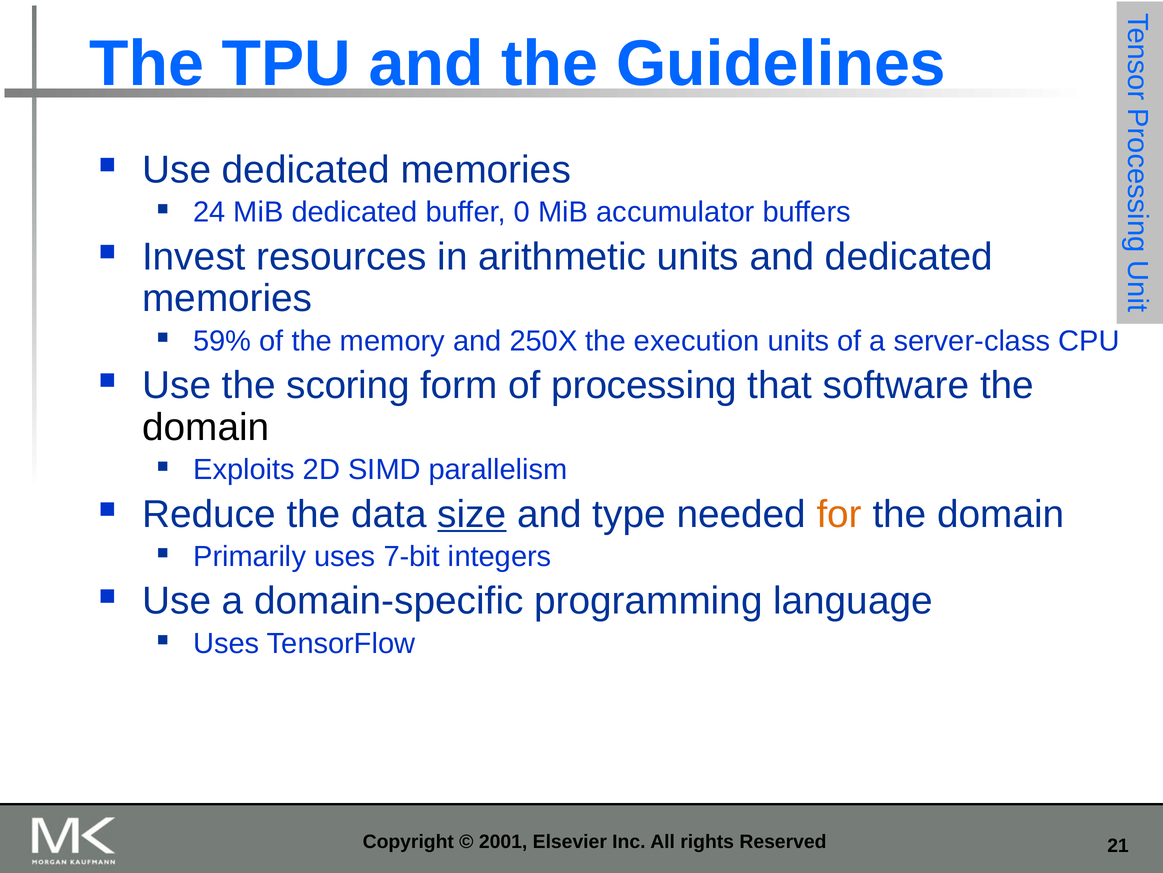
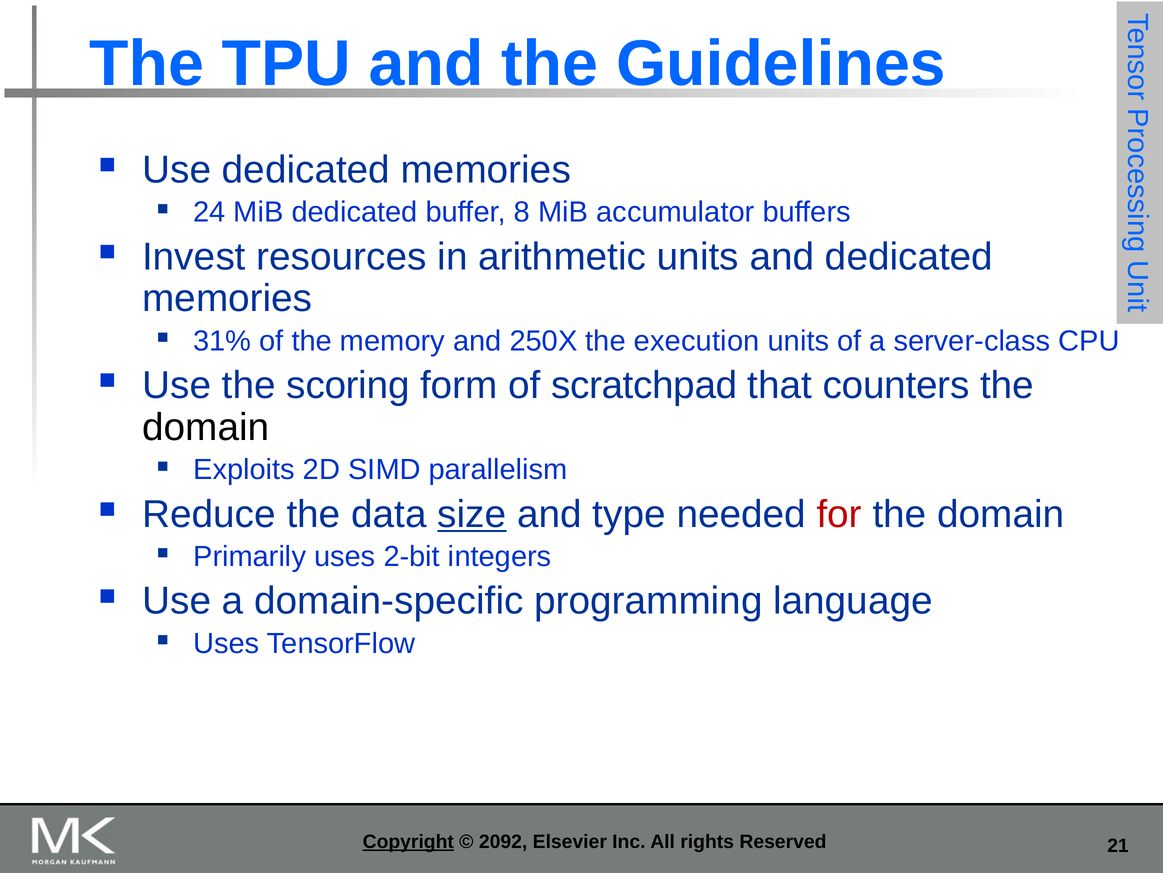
0: 0 -> 8 (522, 212)
59%: 59% -> 31% (222, 341)
processing: processing -> scratchpad (644, 385)
software: software -> counters (896, 385)
for colour: orange -> red (839, 514)
7-bit: 7-bit -> 2-bit (412, 556)
Copyright underline: none -> present (408, 841)
2001: 2001 -> 2092 (503, 841)
